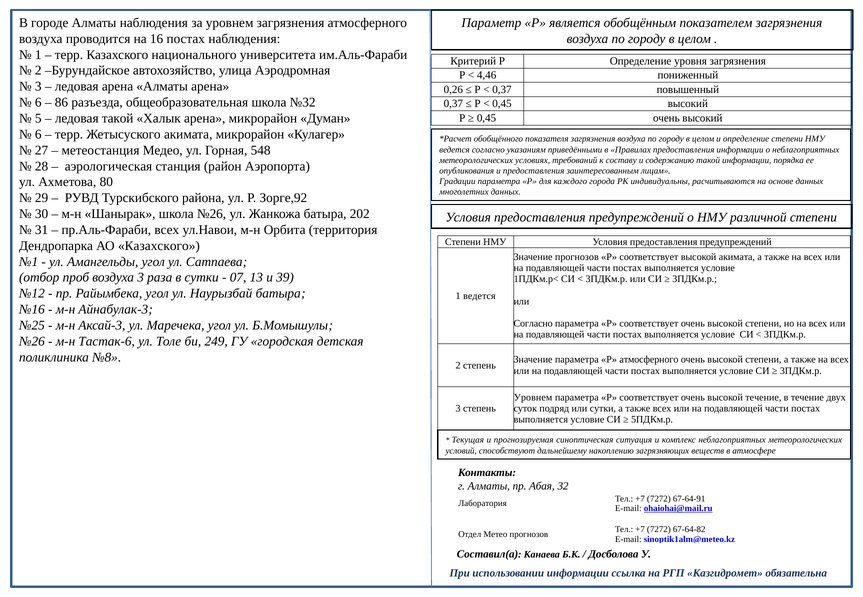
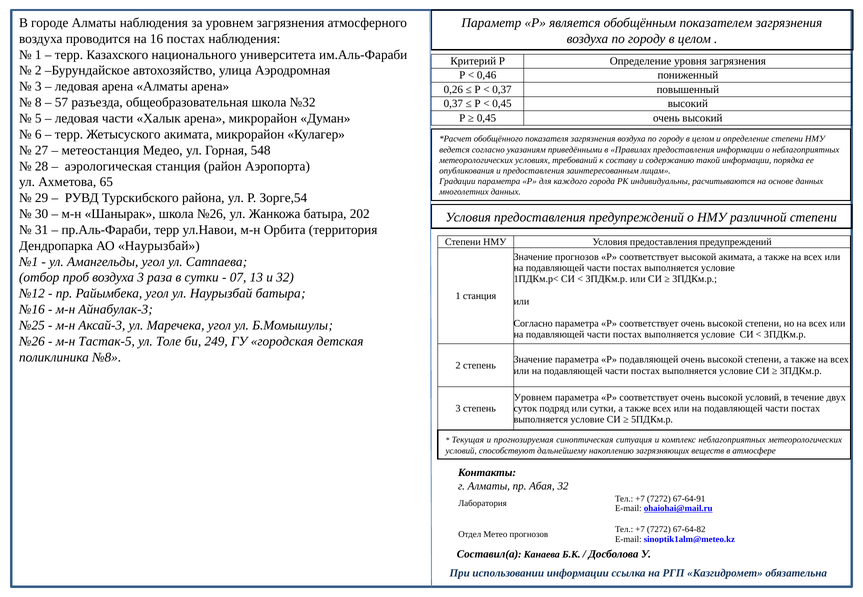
4,46: 4,46 -> 0,46 (487, 75)
6: 6 -> 8 (38, 103)
86: 86 -> 57 (61, 103)
ледовая такой: такой -> части (118, 118)
80: 80 -> 65 (106, 182)
Зорге,92: Зорге,92 -> Зорге,54 (283, 198)
пр.Аль-Фараби всех: всех -> терр (167, 230)
АО Казахского: Казахского -> Наурызбай (159, 246)
и 39: 39 -> 32 (285, 278)
1 ведется: ведется -> станция (480, 296)
Тастак-6: Тастак-6 -> Тастак-5 (107, 342)
Р атмосферного: атмосферного -> подавляющей (649, 360)
высокой течение: течение -> условий (763, 398)
